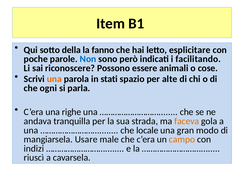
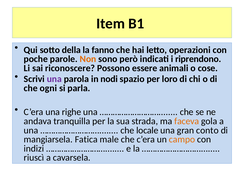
esplicitare: esplicitare -> operazioni (190, 50)
Non colour: blue -> orange (88, 59)
facilitando: facilitando -> riprendono (198, 59)
una colour: orange -> purple (54, 79)
stati: stati -> nodi (109, 79)
alte: alte -> loro (170, 79)
modo: modo -> conto (207, 130)
Usare: Usare -> Fatica (86, 139)
